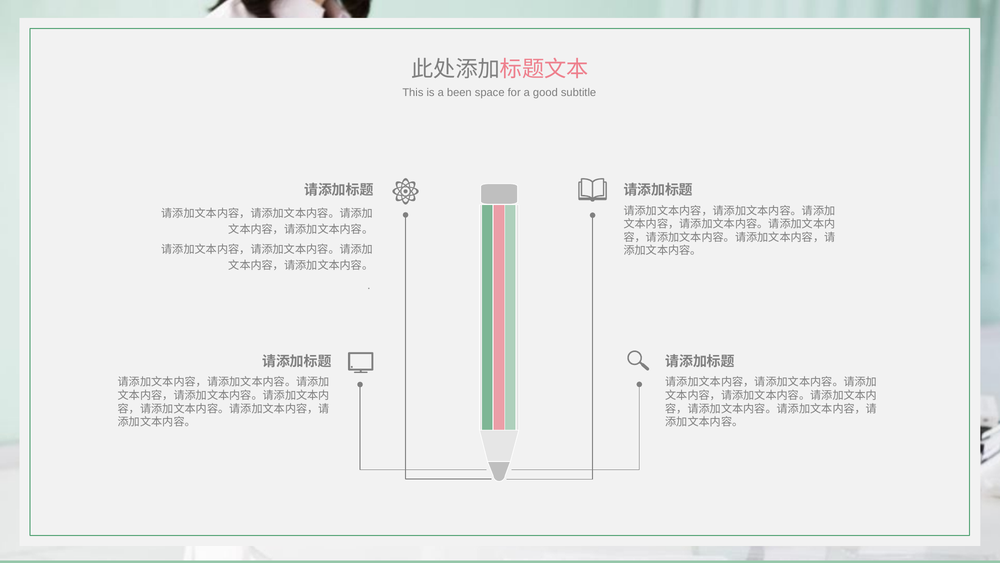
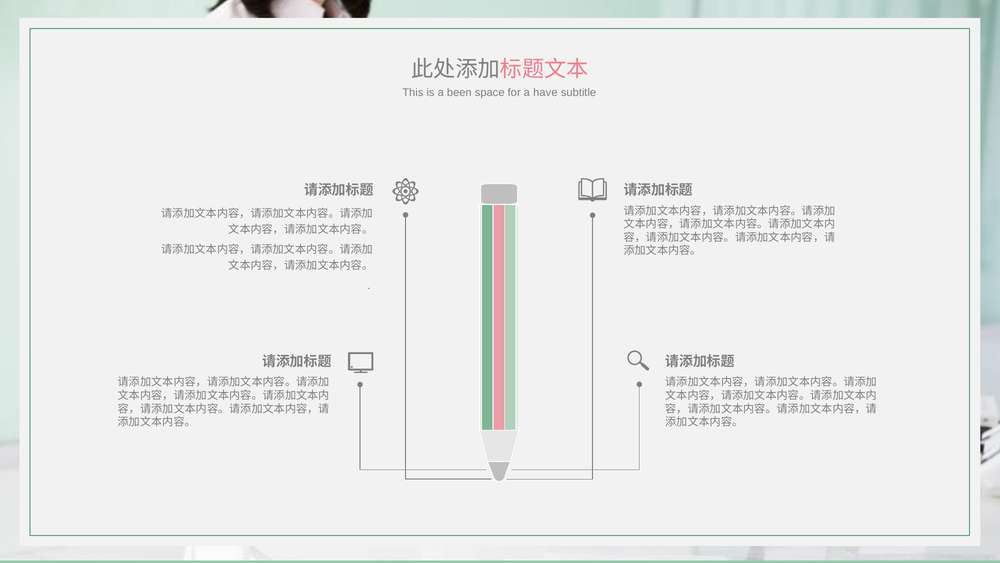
good: good -> have (545, 92)
